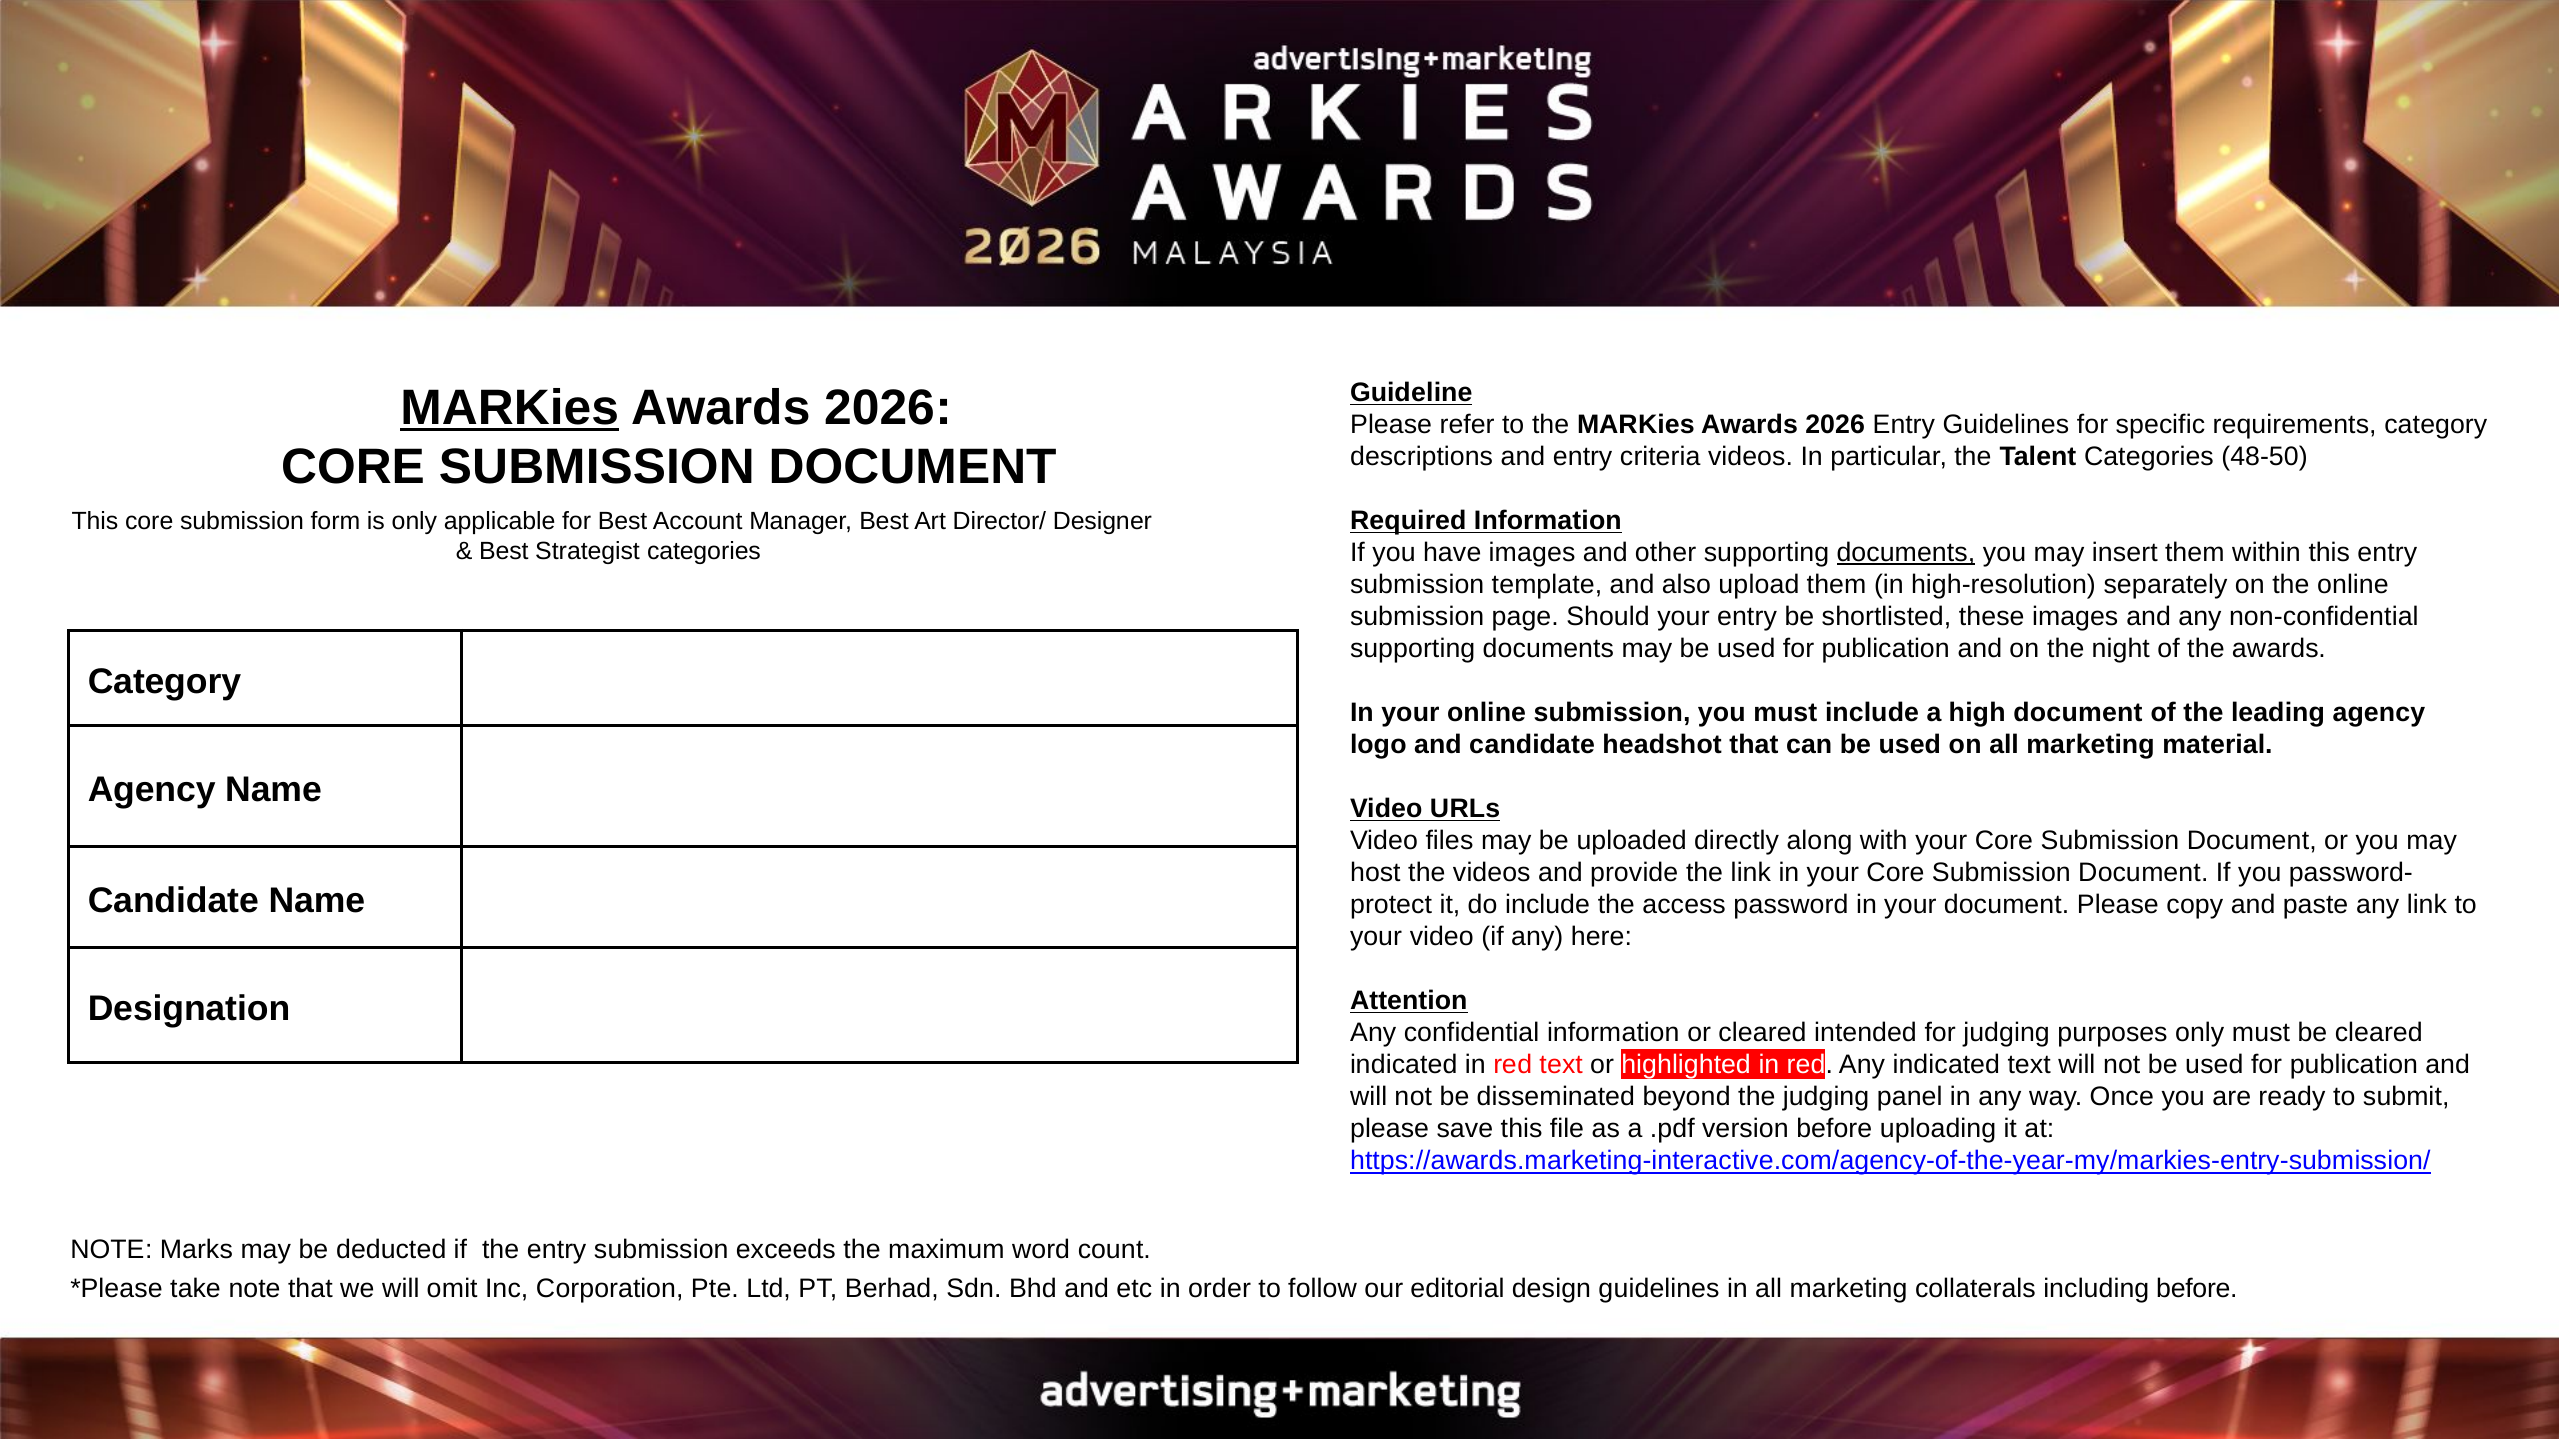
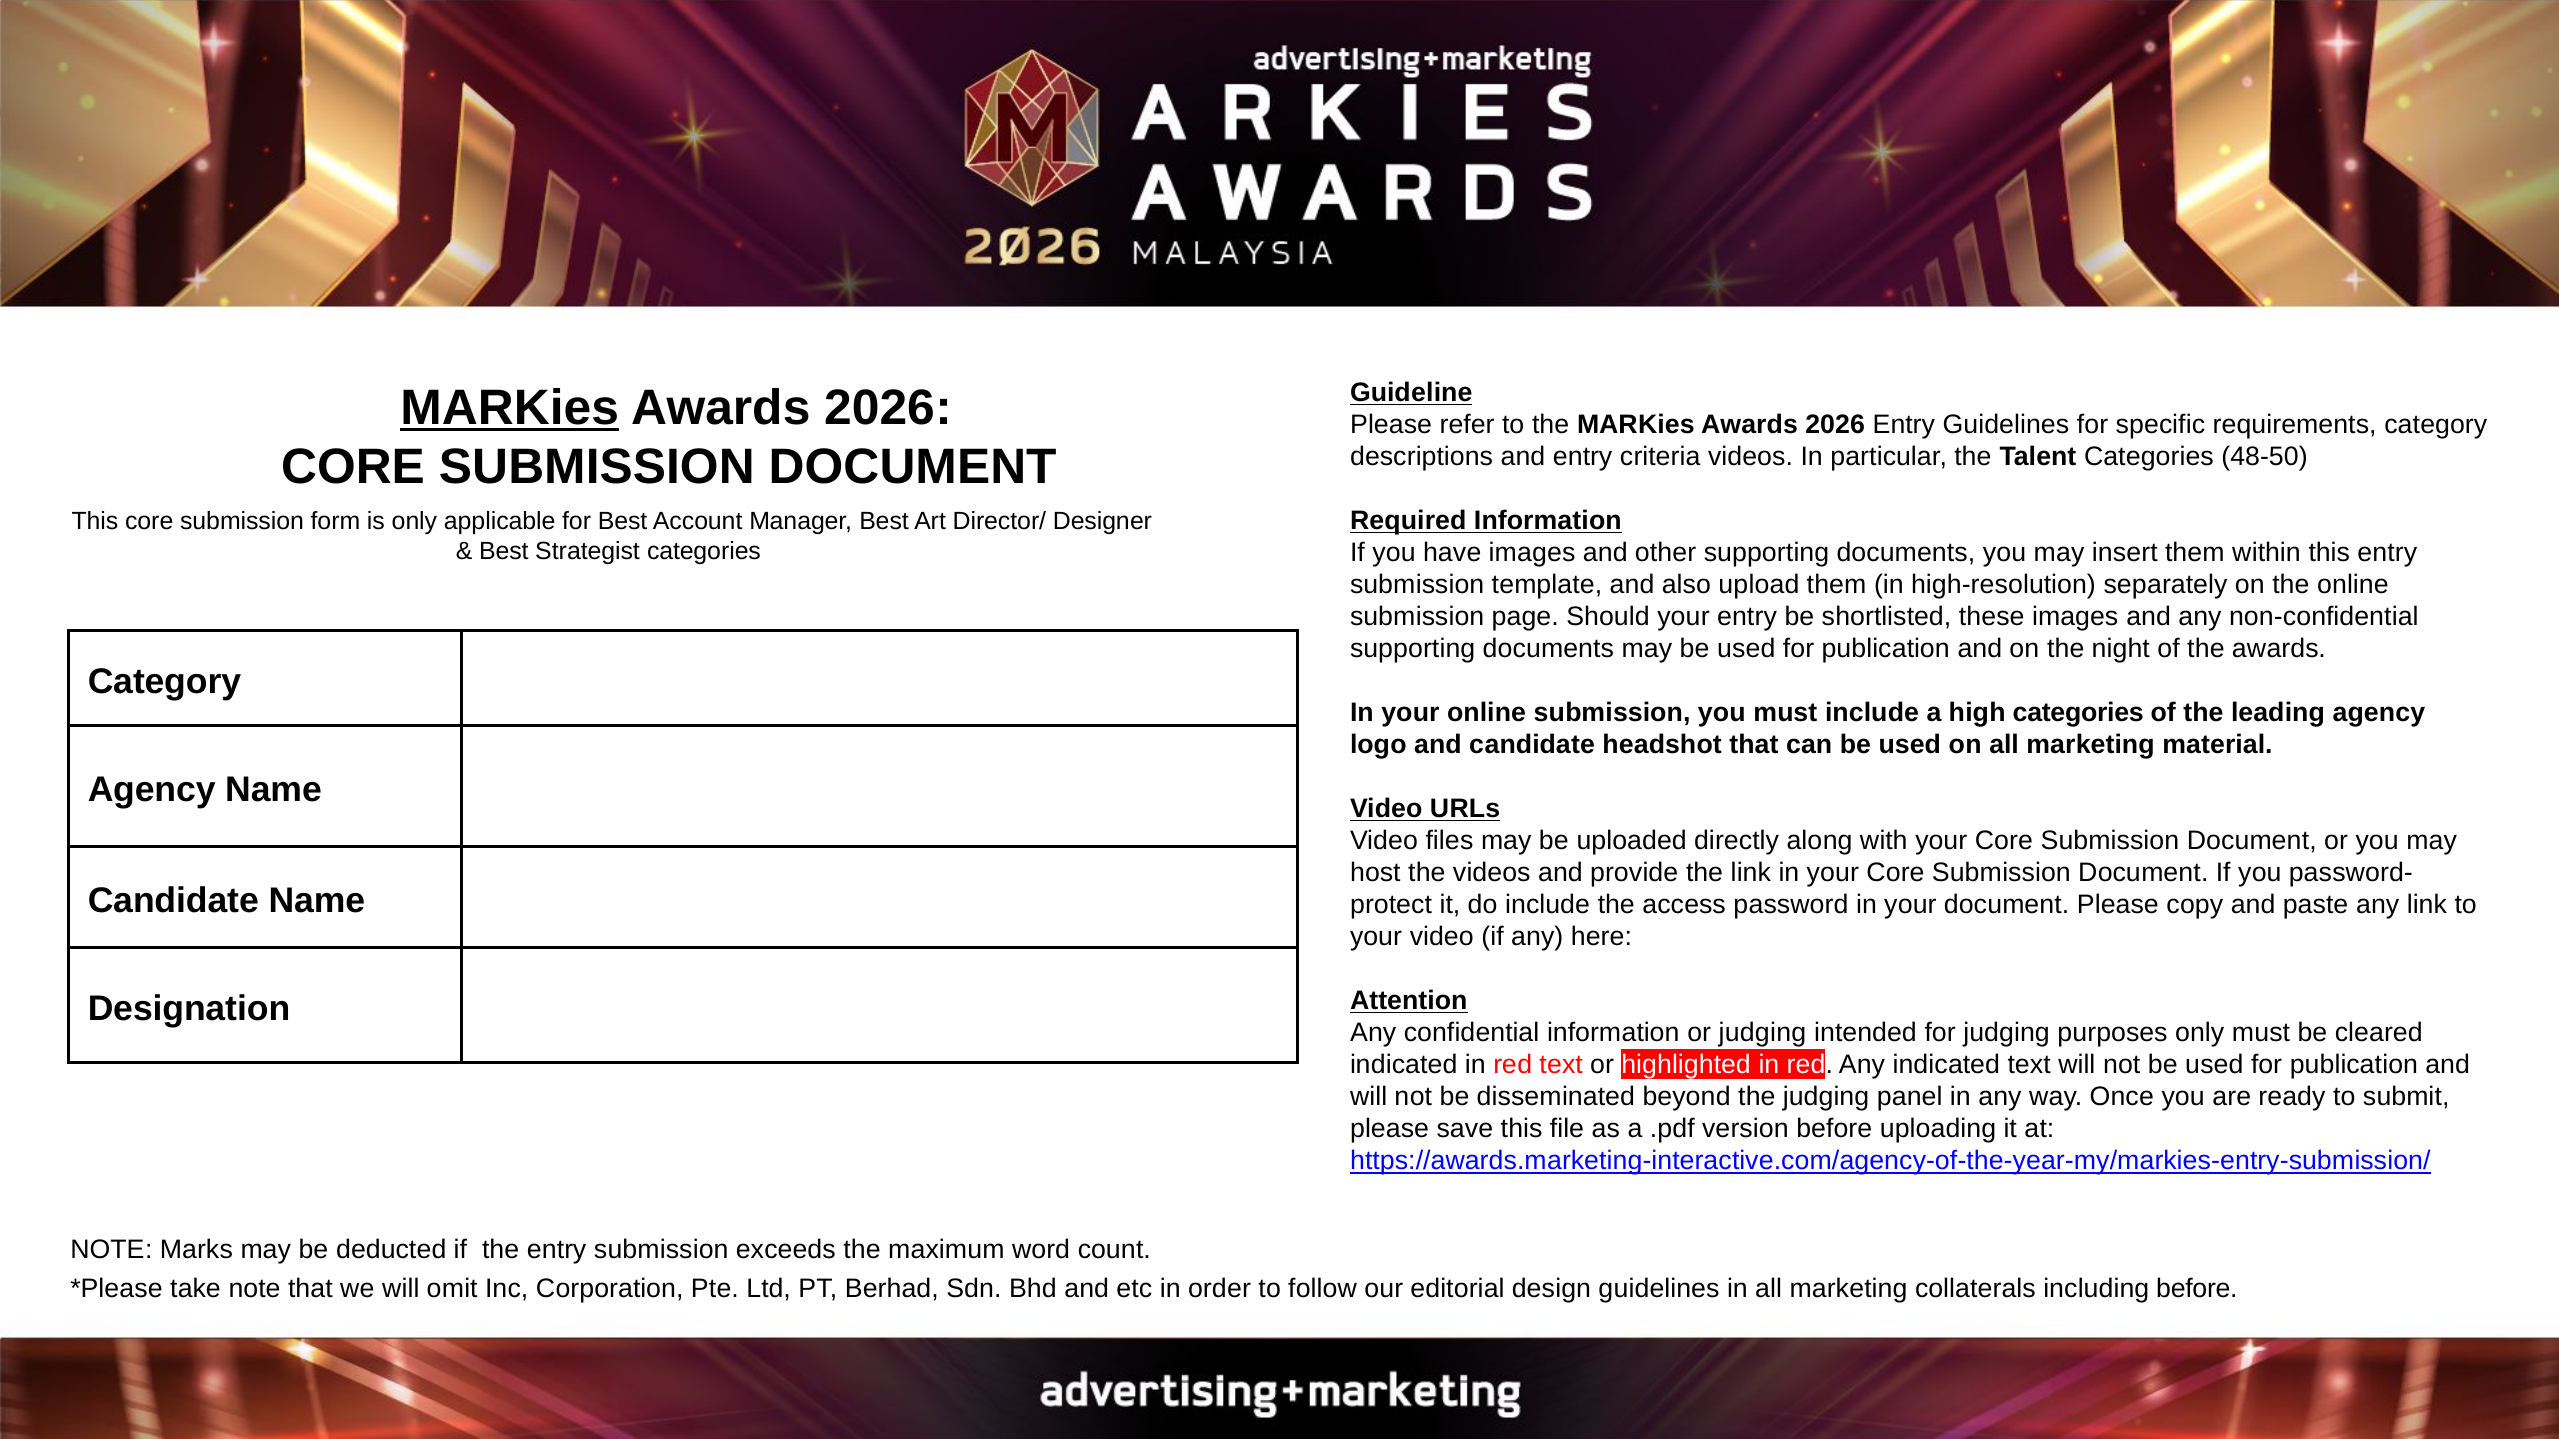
documents underline: present -> none (1906, 553)
high document: document -> categories (2078, 713)
or cleared: cleared -> judging (1762, 1033)
